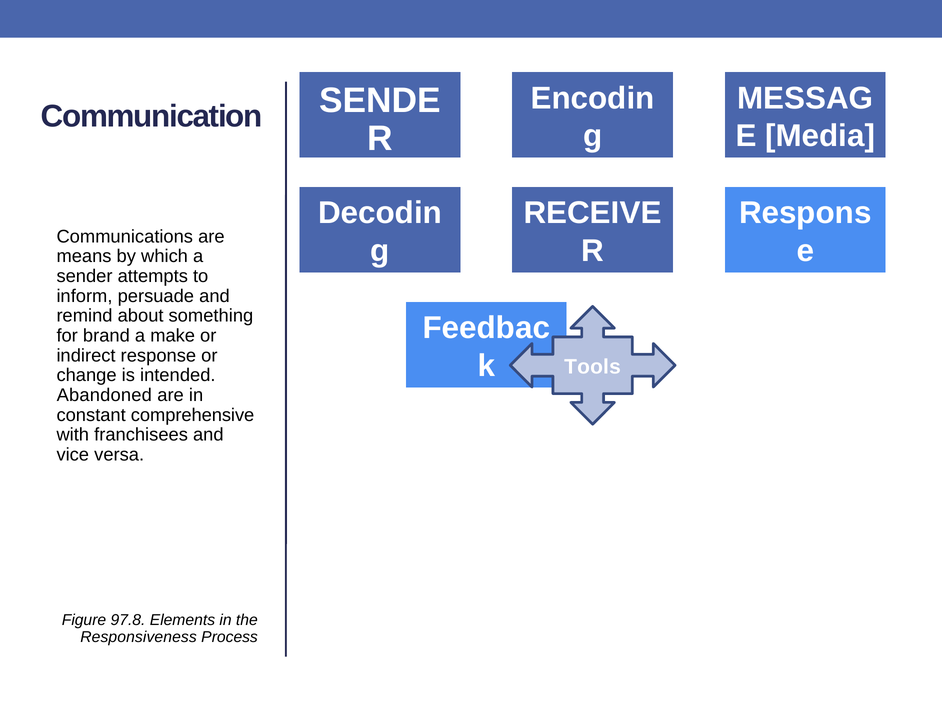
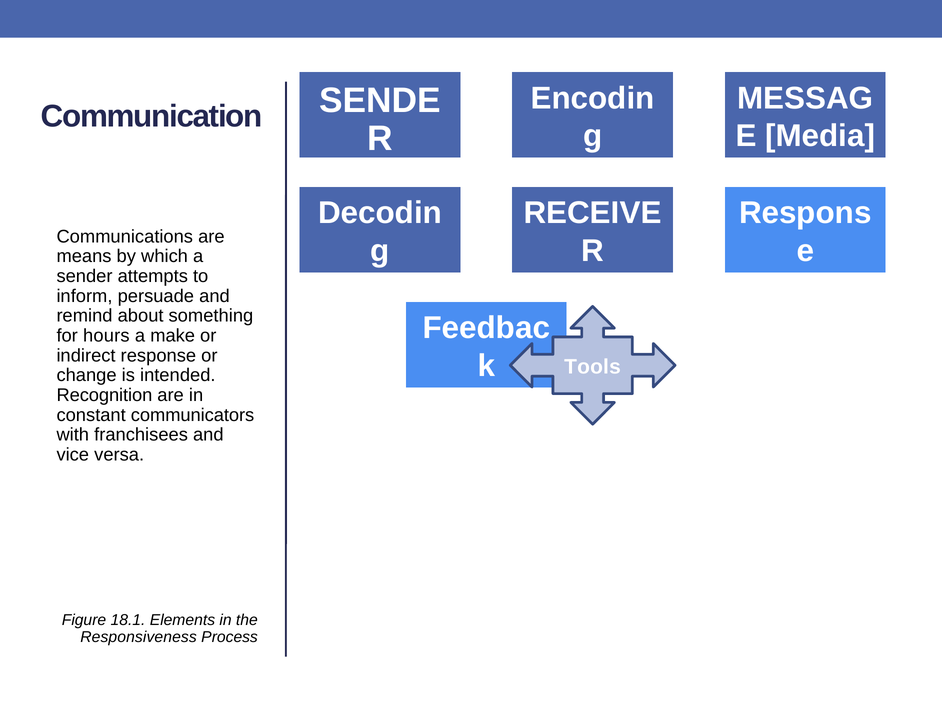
brand: brand -> hours (106, 335)
Abandoned: Abandoned -> Recognition (104, 395)
comprehensive: comprehensive -> communicators (193, 415)
97.8: 97.8 -> 18.1 (128, 620)
